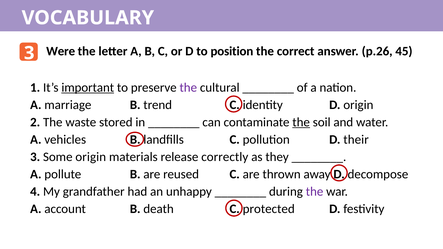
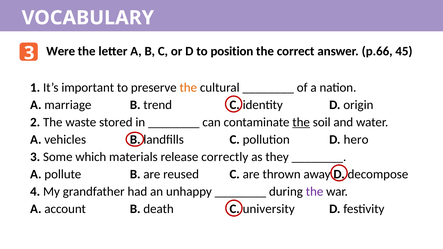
p.26: p.26 -> p.66 (377, 51)
important underline: present -> none (88, 88)
the colour: purple -> orange (188, 88)
their: their -> hero (356, 140)
Some origin: origin -> which (91, 157)
protected: protected -> university (269, 209)
